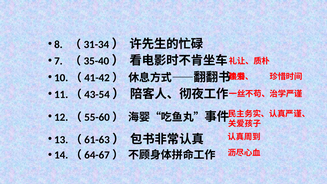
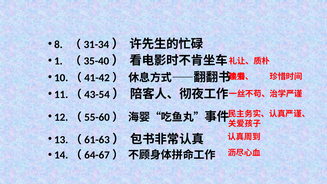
7: 7 -> 1 (58, 61)
